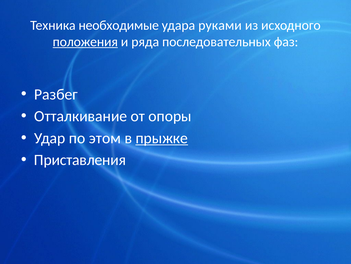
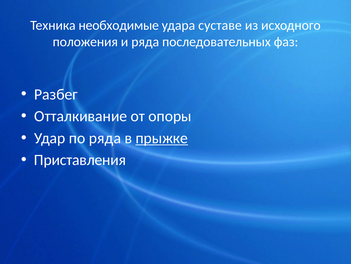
руками: руками -> суставе (220, 25)
положения underline: present -> none (85, 42)
по этом: этом -> ряда (105, 138)
